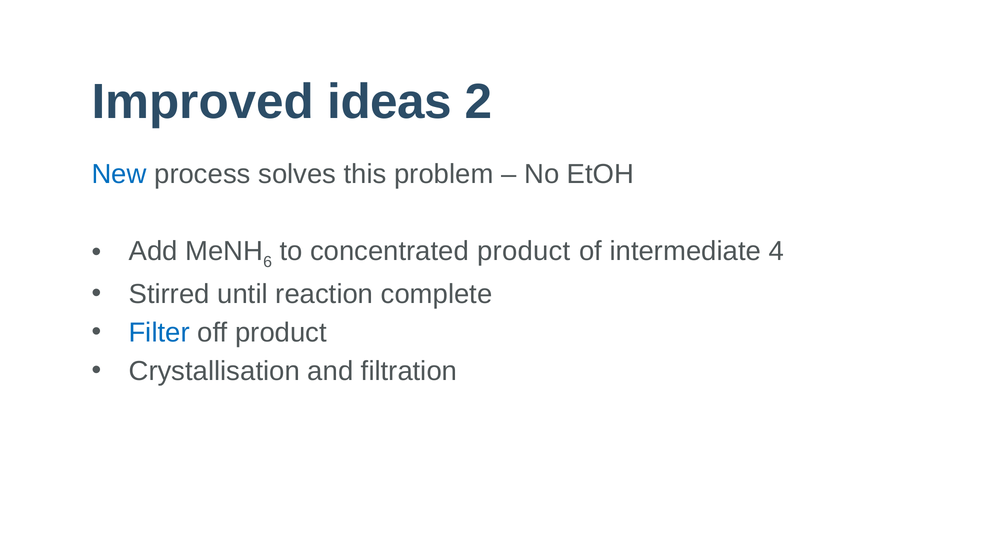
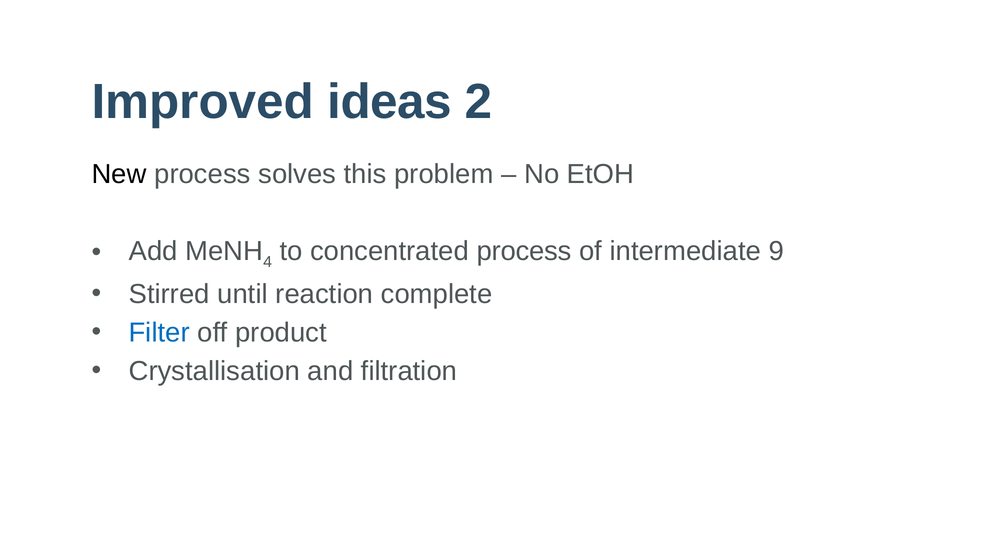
New colour: blue -> black (119, 174)
6: 6 -> 4 (268, 262)
concentrated product: product -> process (524, 251)
4: 4 -> 9 (776, 251)
